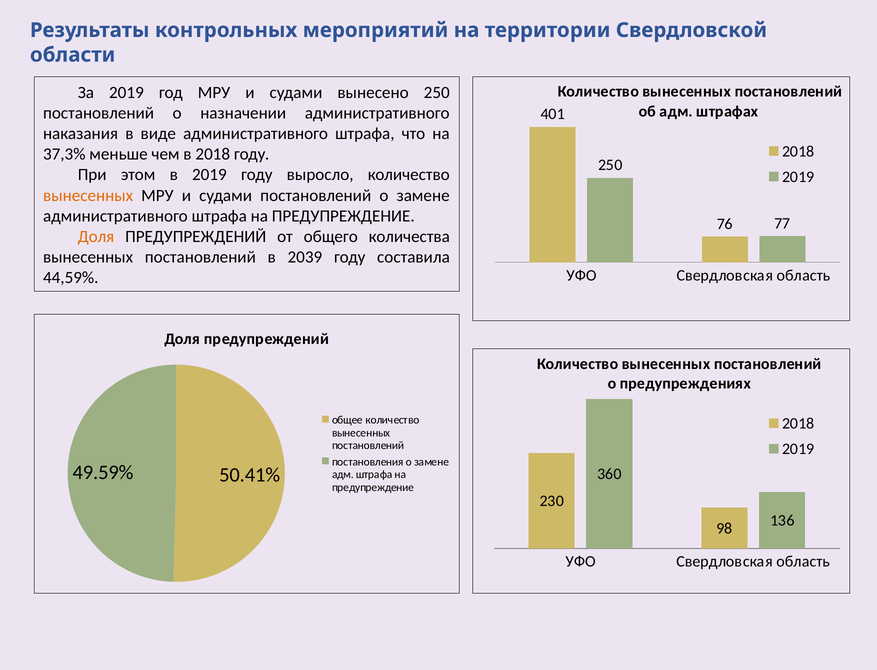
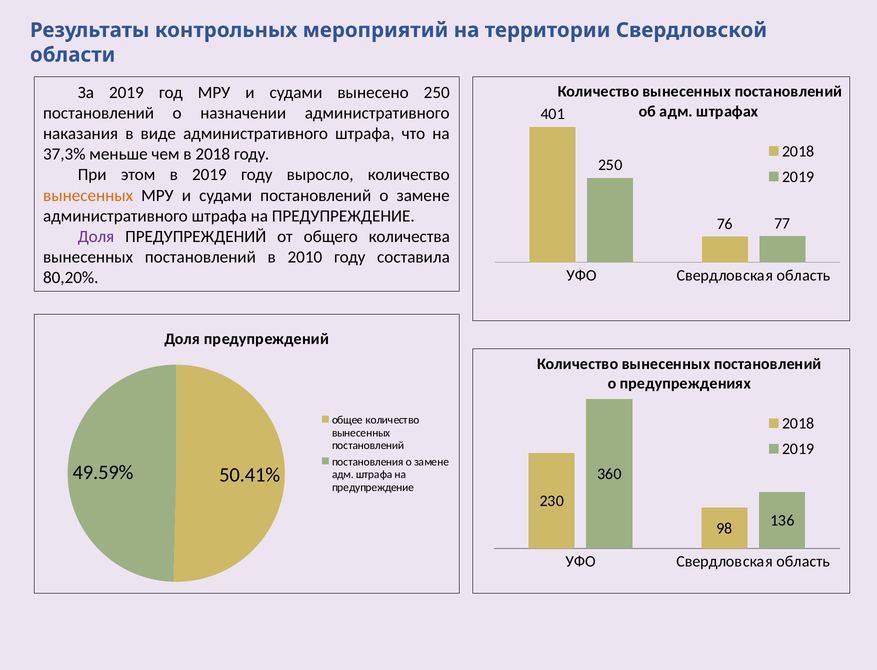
Доля colour: orange -> purple (96, 236)
2039: 2039 -> 2010 (305, 257)
44,59%: 44,59% -> 80,20% (71, 278)
